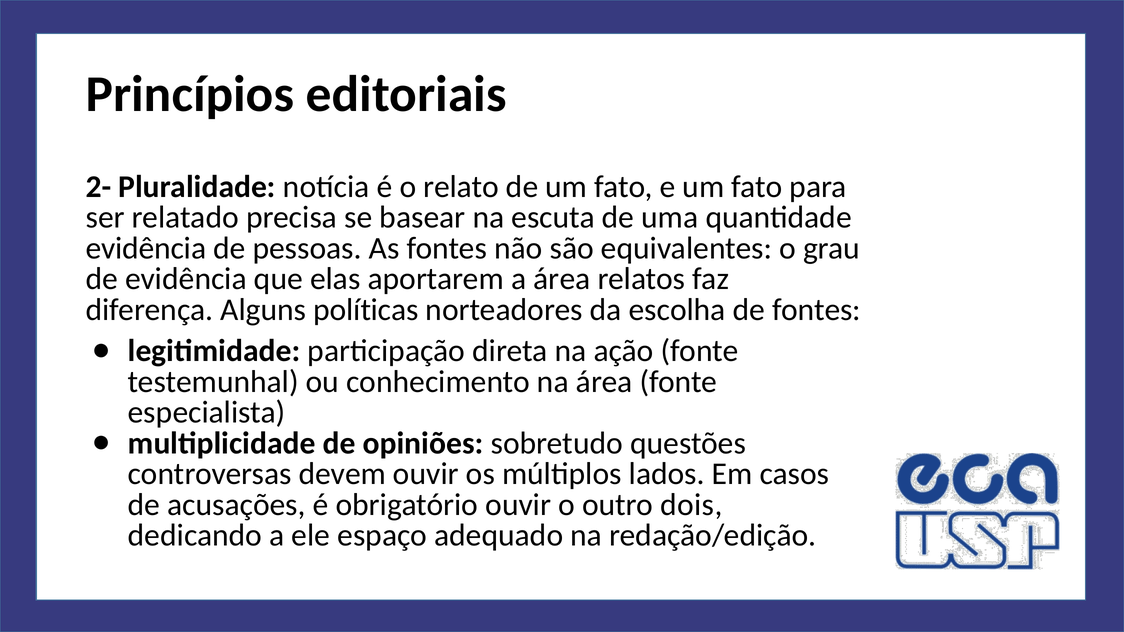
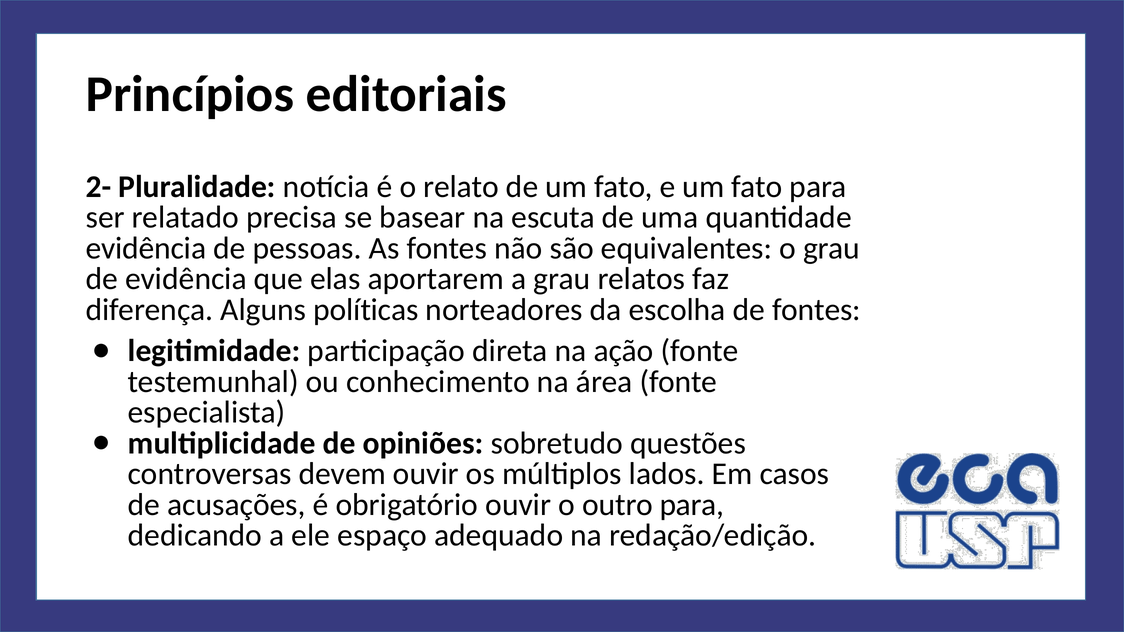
a área: área -> grau (562, 279)
outro dois: dois -> para (692, 505)
